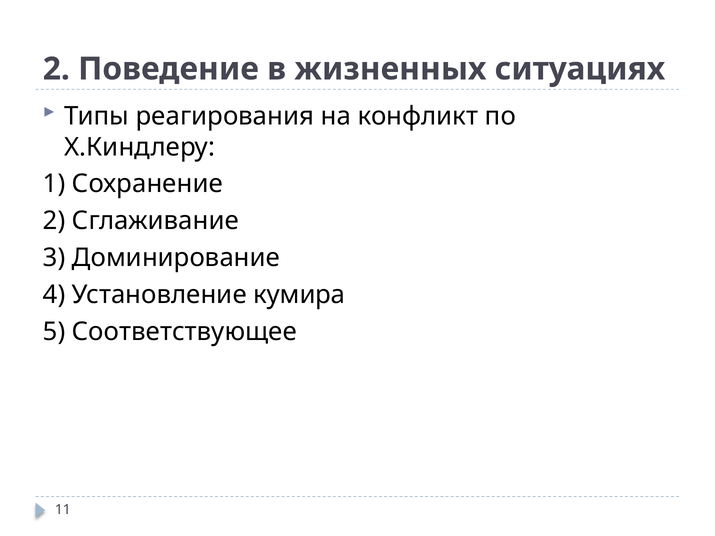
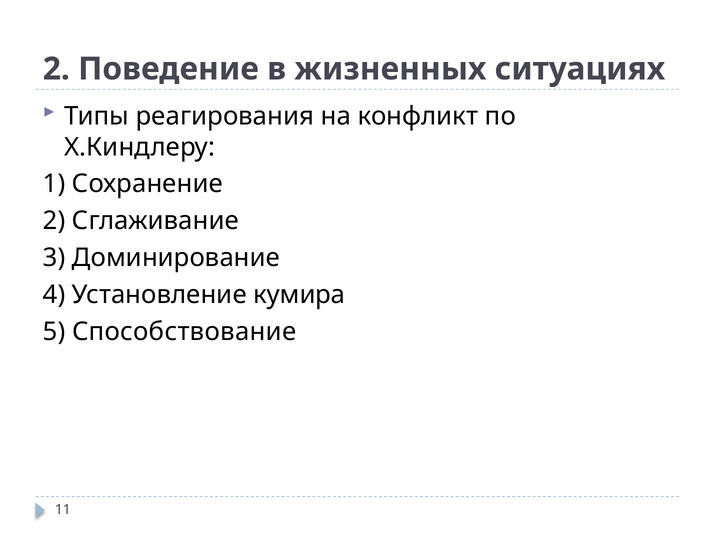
Соответствующее: Соответствующее -> Способствование (184, 332)
